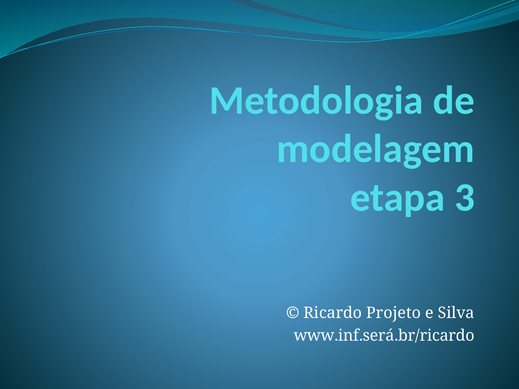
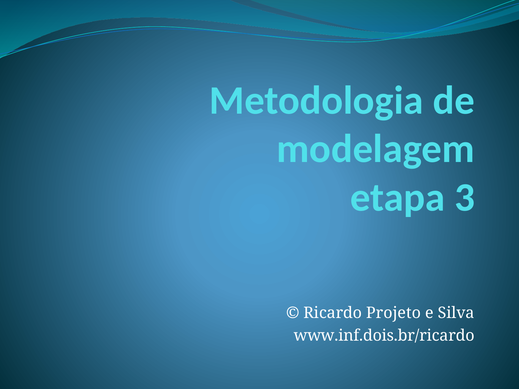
www.inf.será.br/ricardo: www.inf.será.br/ricardo -> www.inf.dois.br/ricardo (384, 336)
